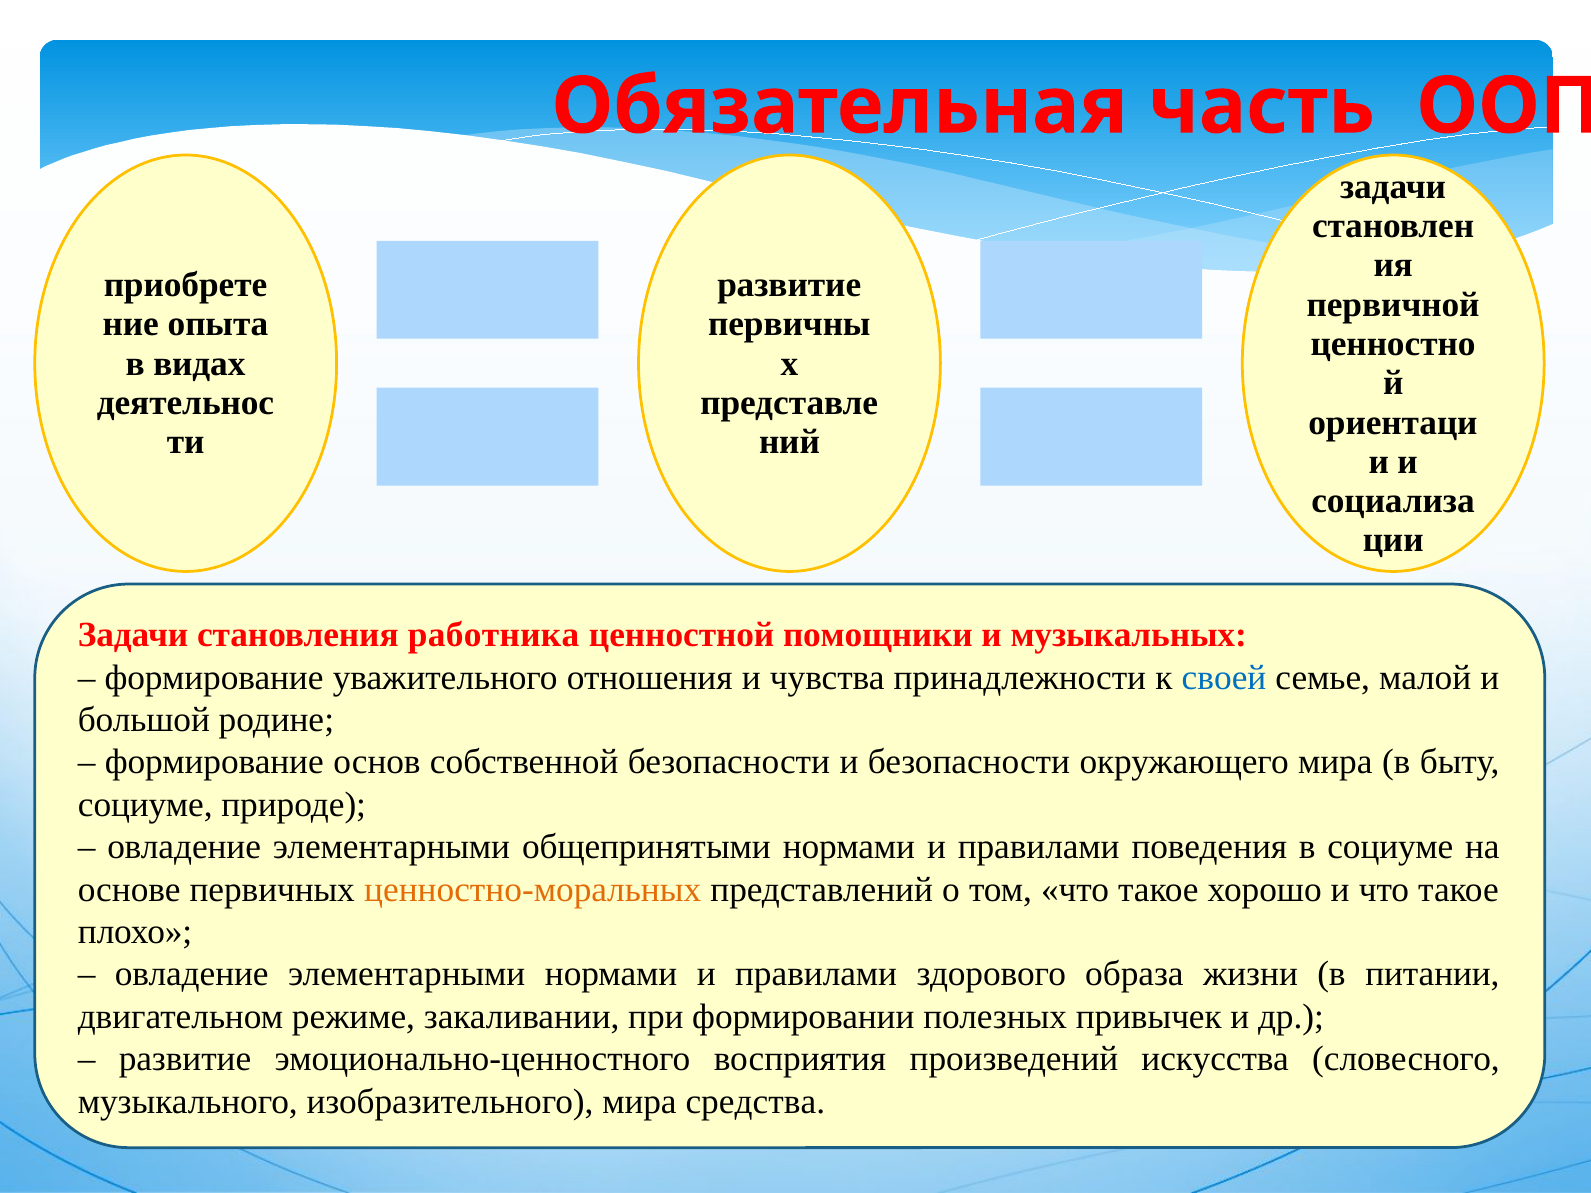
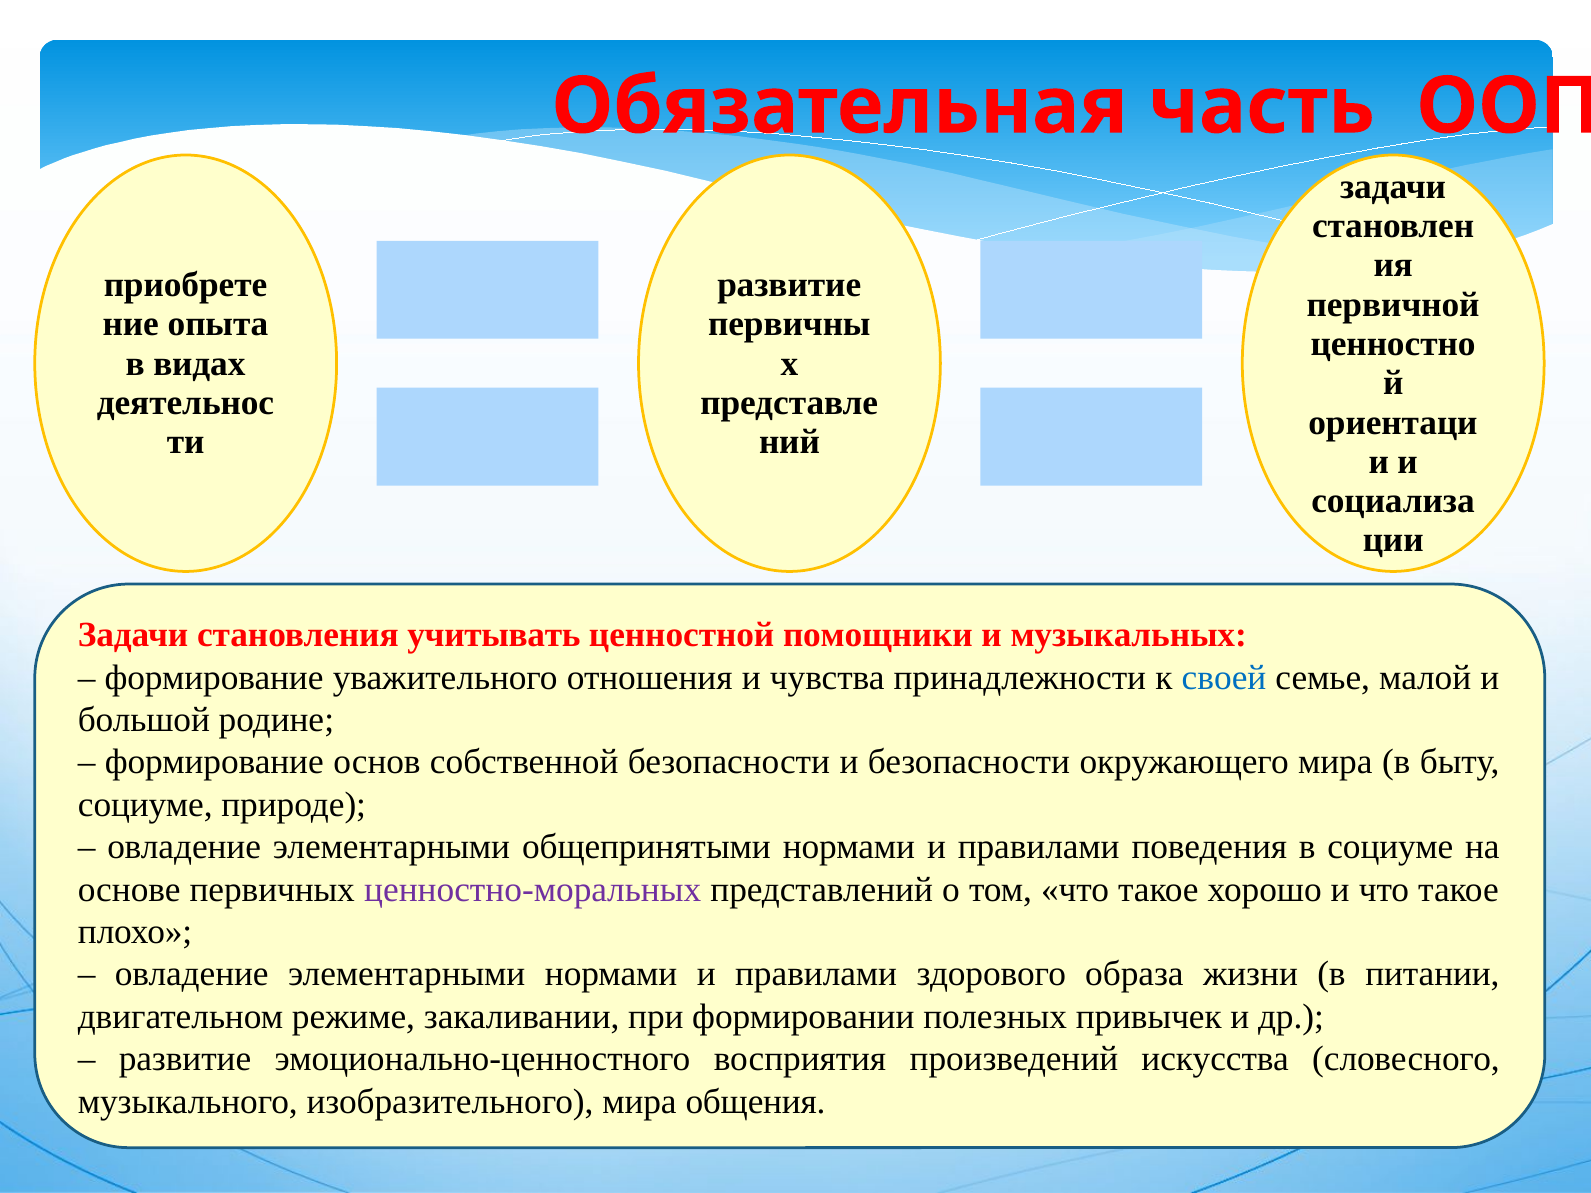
работника: работника -> учитывать (494, 635)
ценностно-моральных colour: orange -> purple (533, 890)
средства: средства -> общения (756, 1102)
